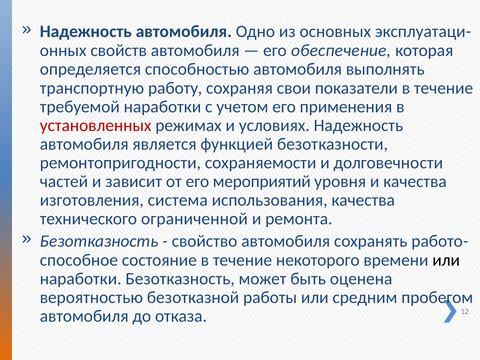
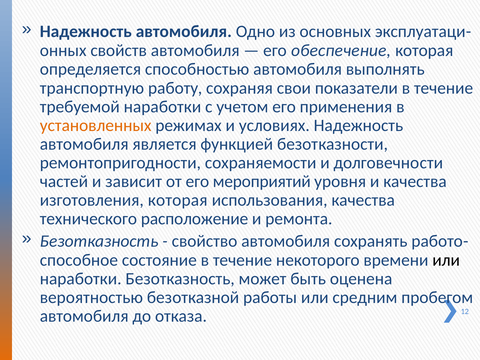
установленных colour: red -> orange (96, 125)
изготовления система: система -> которая (178, 200)
ограниченной: ограниченной -> расположение (195, 219)
